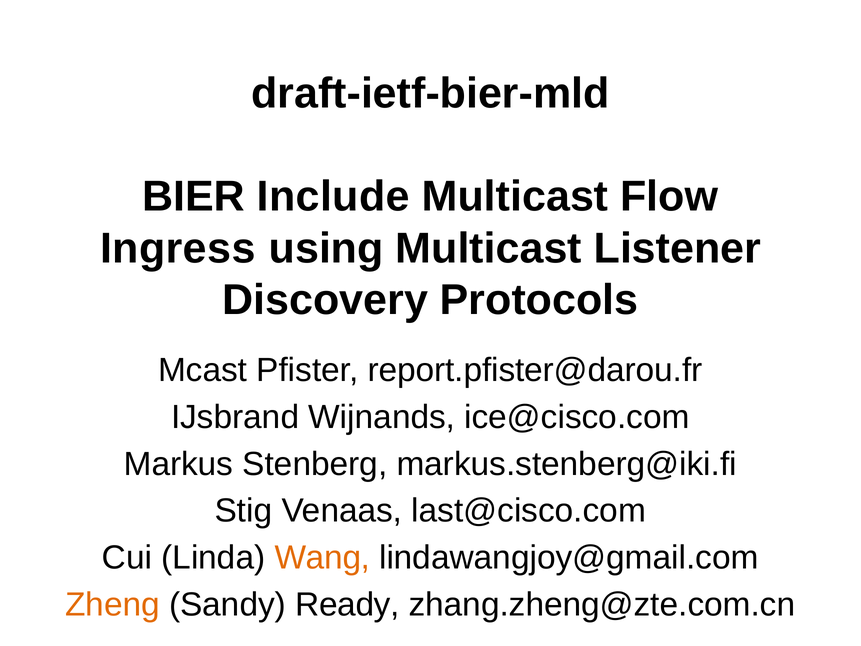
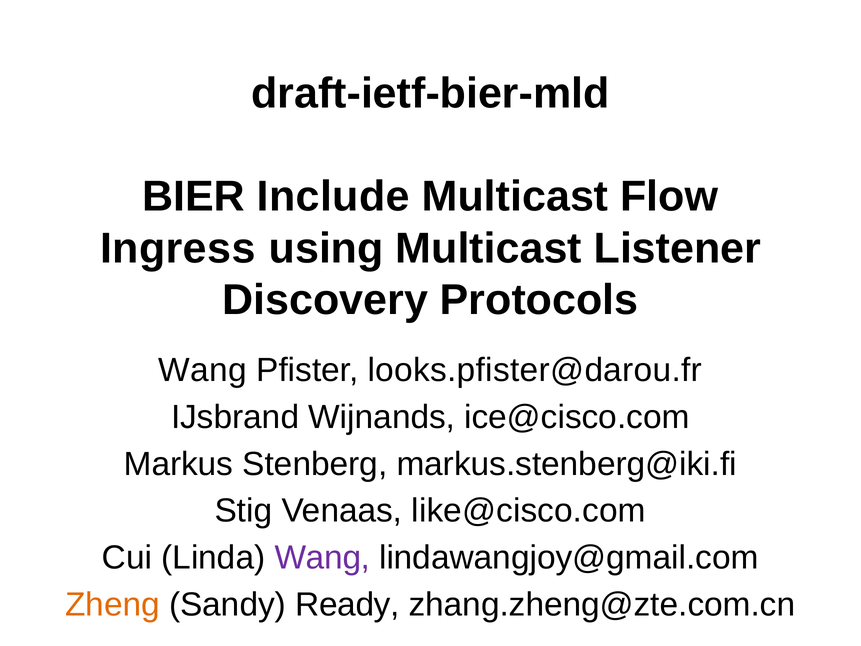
Mcast: Mcast -> Wang (202, 370)
report.pfister@darou.fr: report.pfister@darou.fr -> looks.pfister@darou.fr (535, 370)
last@cisco.com: last@cisco.com -> like@cisco.com (529, 511)
Wang colour: orange -> purple (322, 558)
